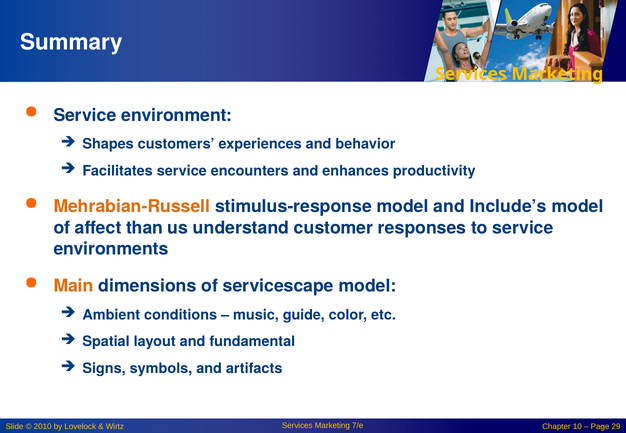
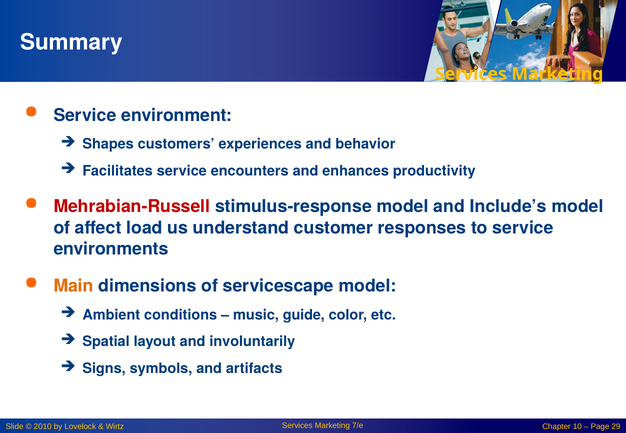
Mehrabian-Russell colour: orange -> red (132, 207)
than: than -> load (144, 228)
fundamental: fundamental -> involuntarily (252, 342)
